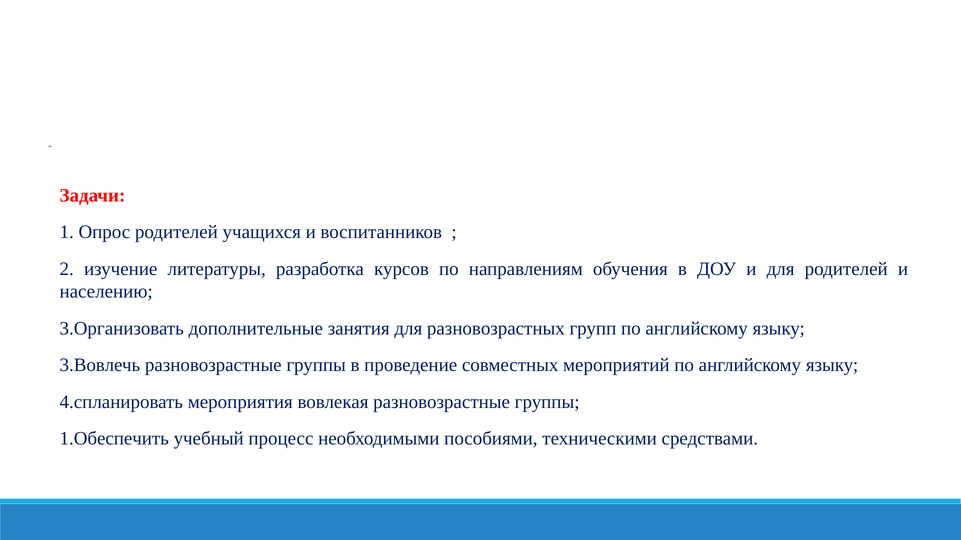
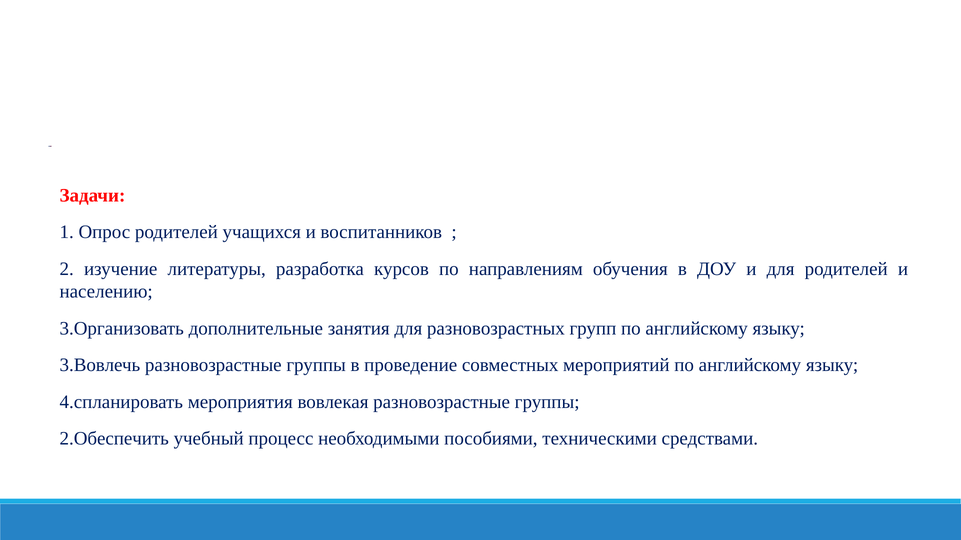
1.Обеспечить: 1.Обеспечить -> 2.Обеспечить (114, 439)
